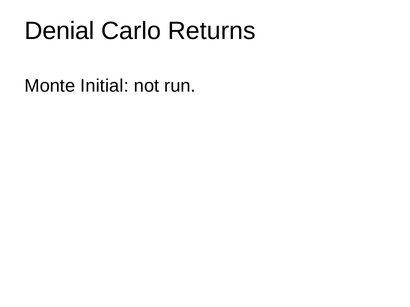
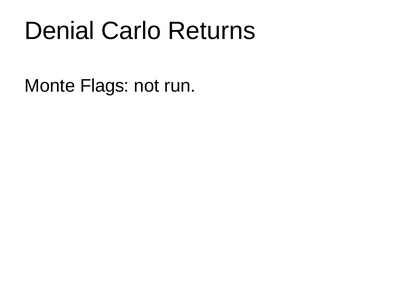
Initial: Initial -> Flags (105, 86)
